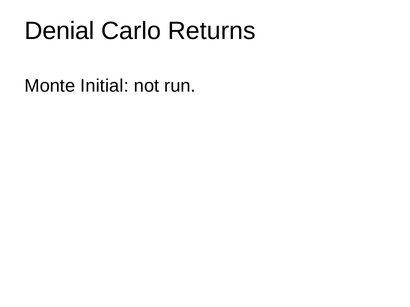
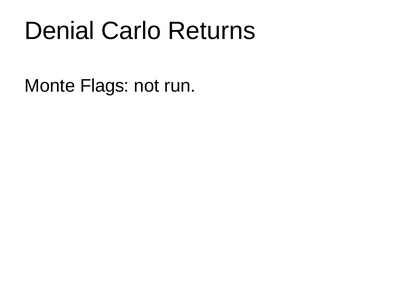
Initial: Initial -> Flags (105, 86)
